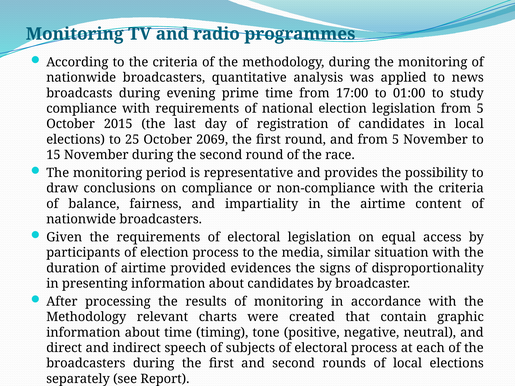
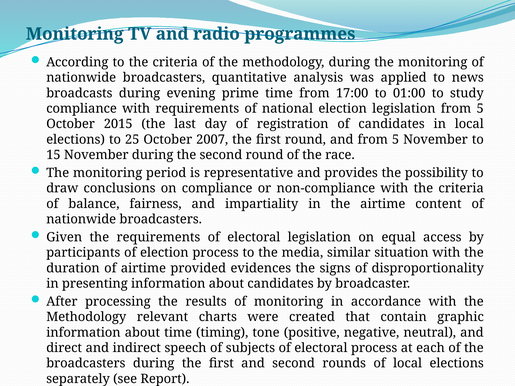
2069: 2069 -> 2007 (212, 140)
